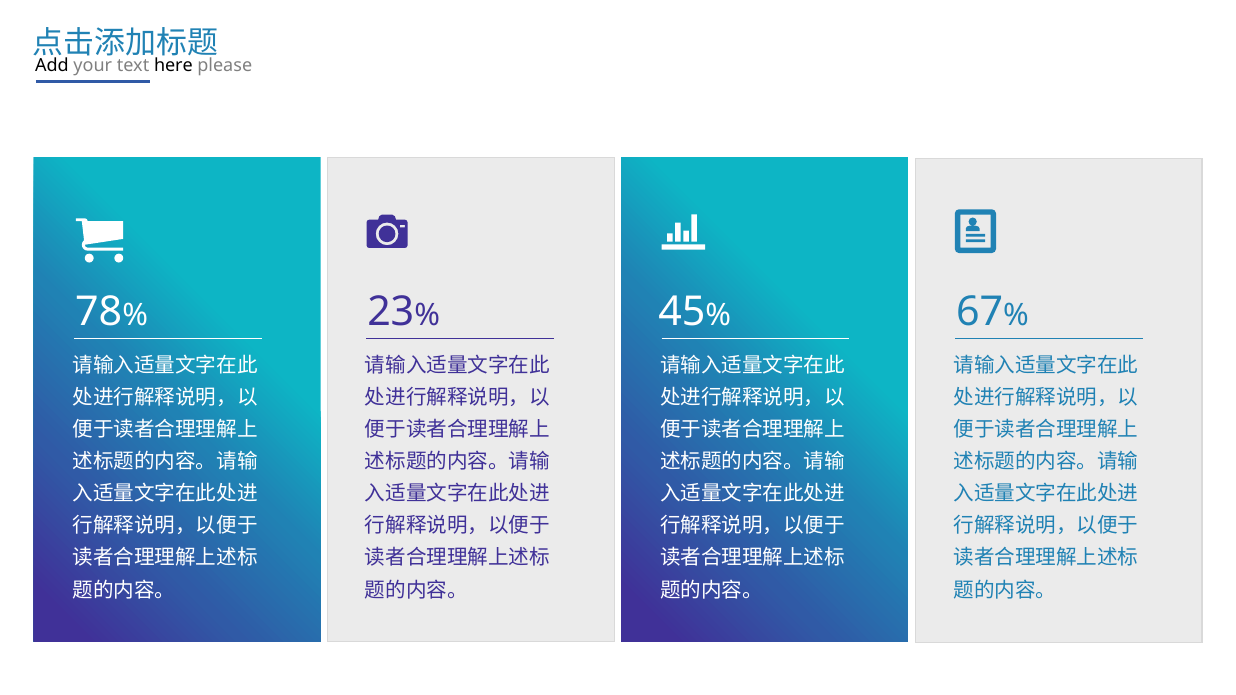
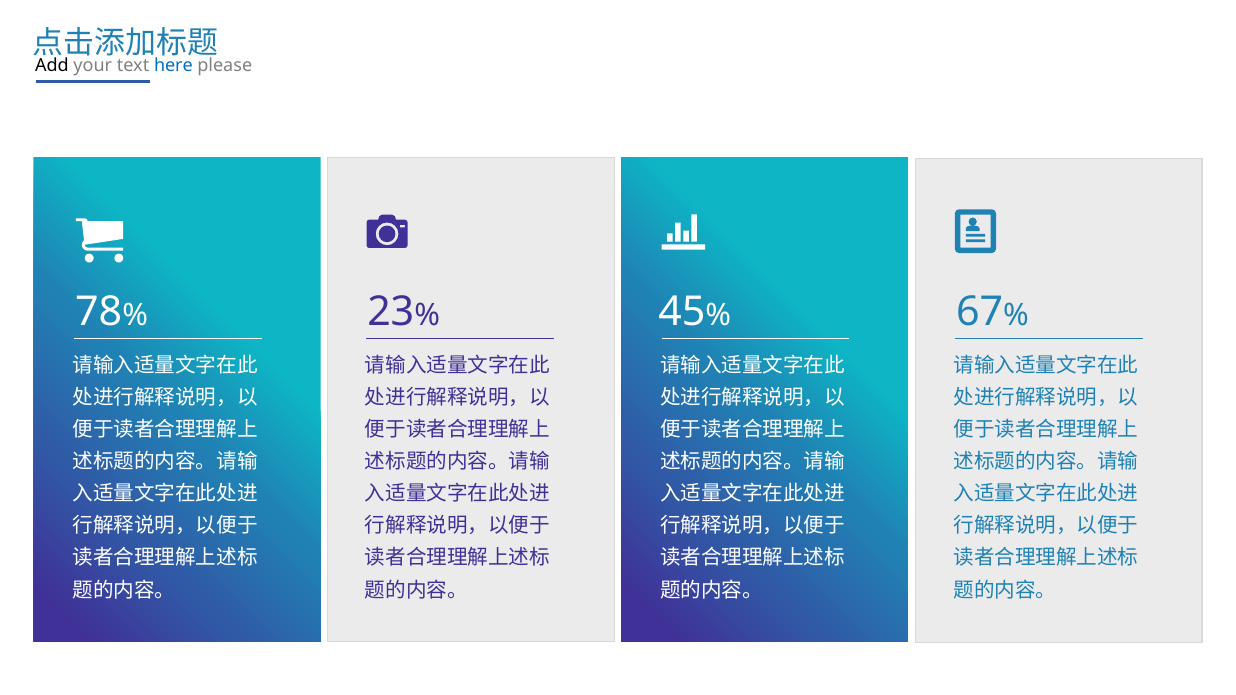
here colour: black -> blue (173, 66)
